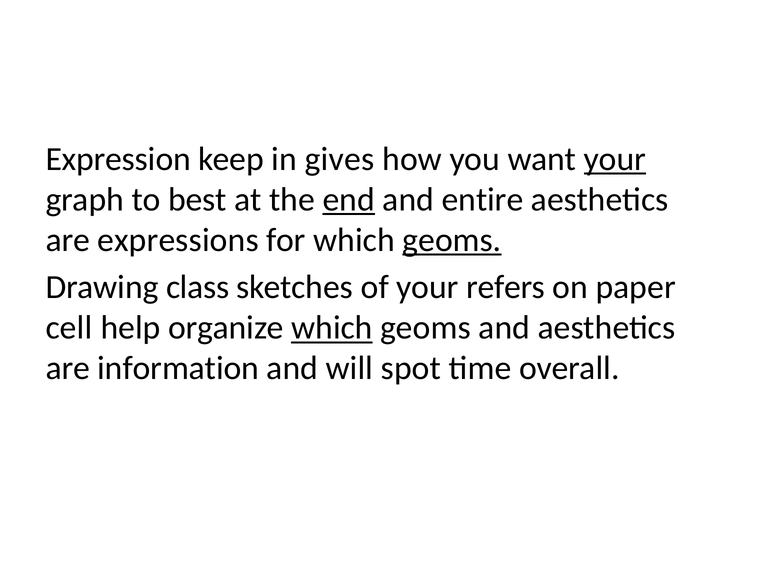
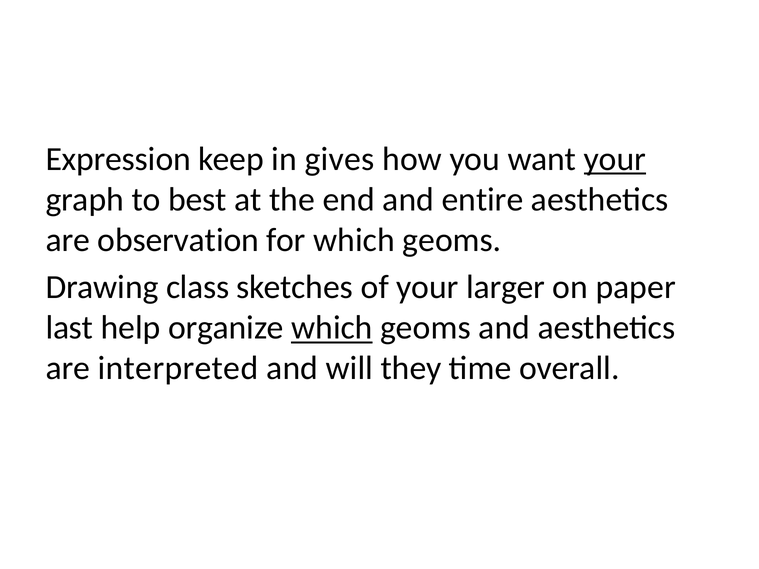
end underline: present -> none (349, 200)
expressions: expressions -> observation (178, 240)
geoms underline: present -> none (452, 240)
refers: refers -> larger (506, 287)
cell: cell -> last (69, 328)
information: information -> interpreted (178, 368)
spot: spot -> they (411, 368)
